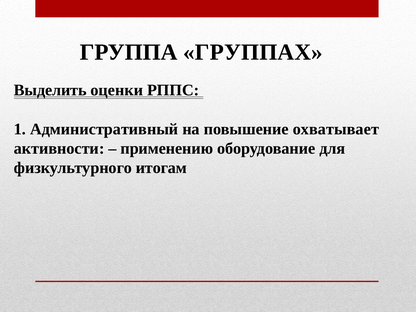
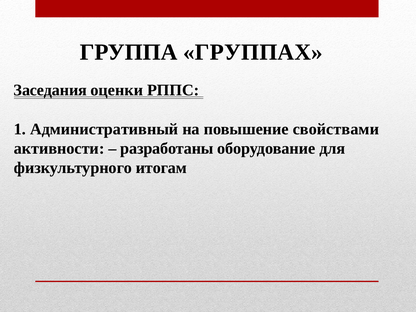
Выделить: Выделить -> Заседания (50, 90)
охватывает: охватывает -> свойствами (336, 129)
применению: применению -> разработаны (167, 149)
